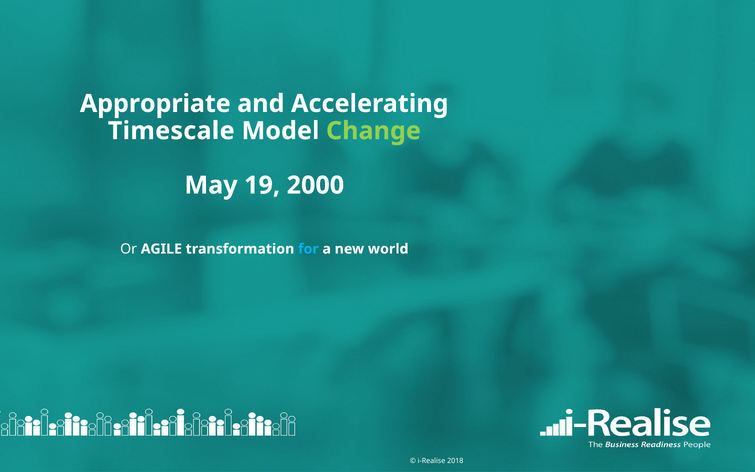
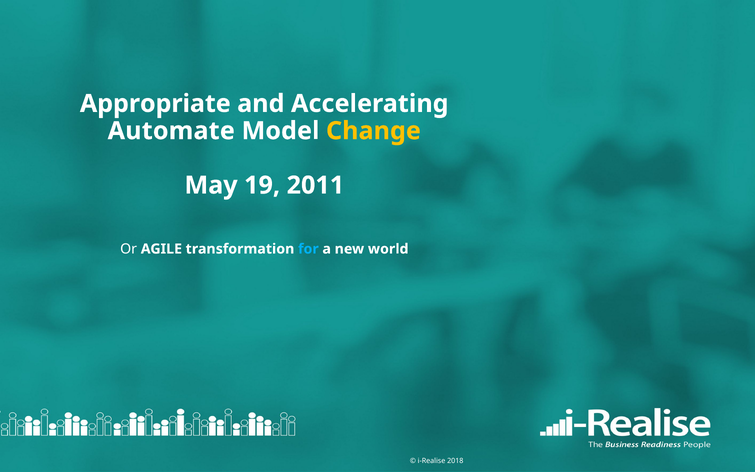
Timescale: Timescale -> Automate (171, 131)
Change colour: light green -> yellow (373, 131)
2000: 2000 -> 2011 (315, 185)
